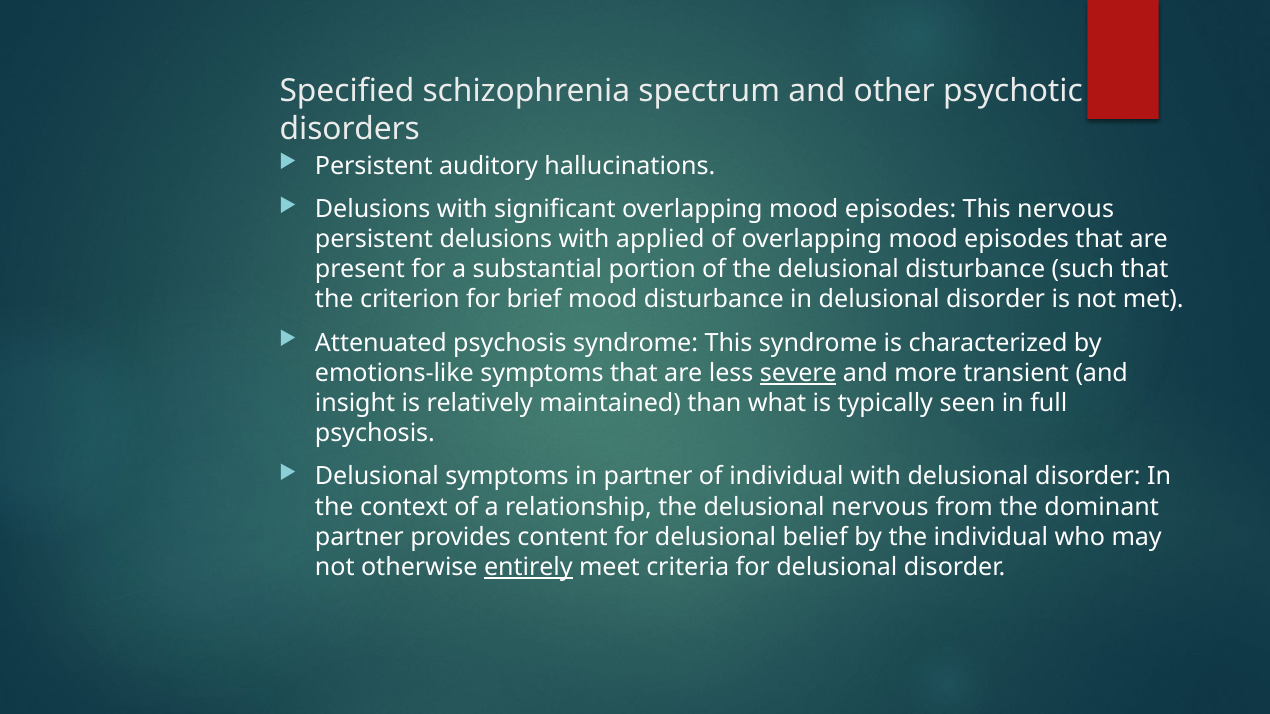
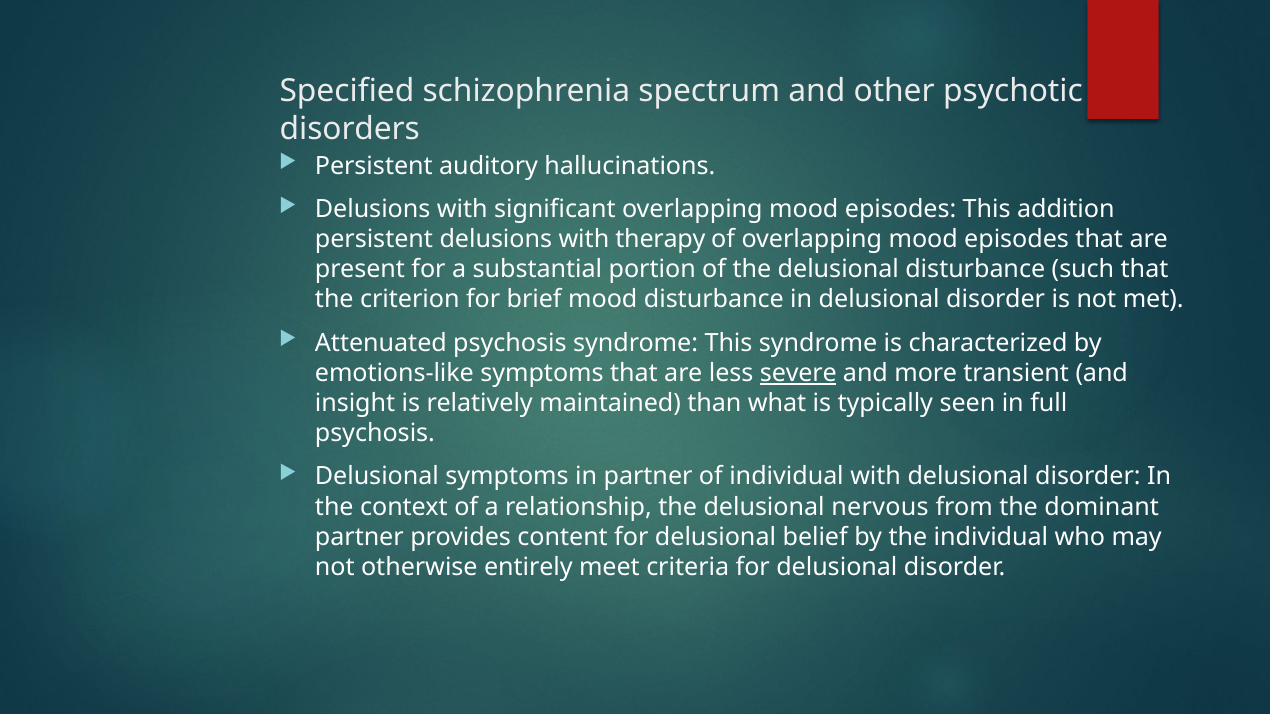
This nervous: nervous -> addition (1066, 209)
applied: applied -> therapy (660, 239)
entirely underline: present -> none (528, 567)
